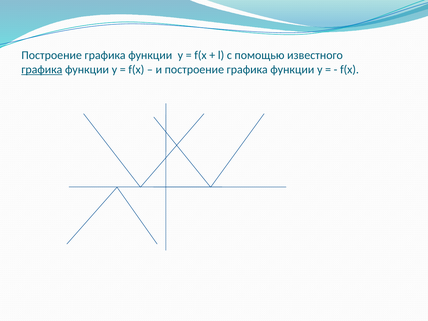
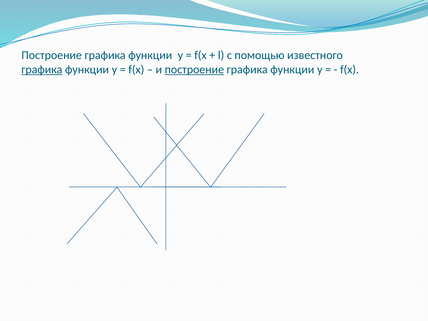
построение underline: none -> present (194, 70)
